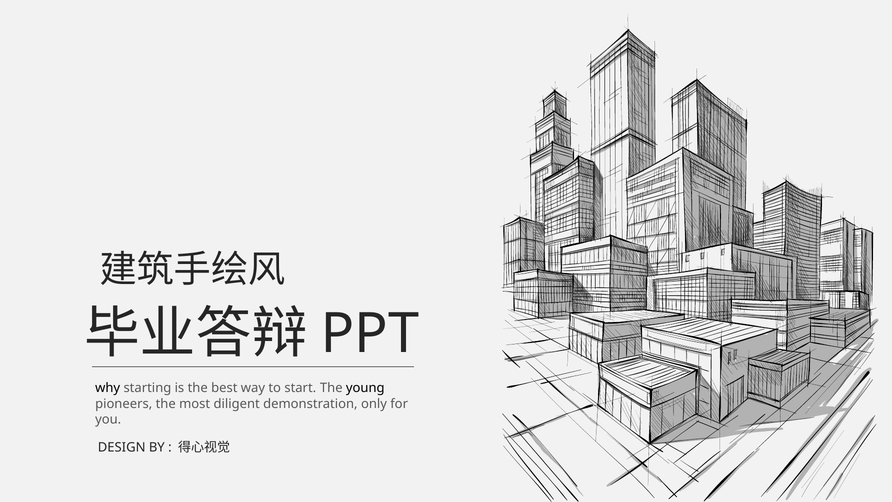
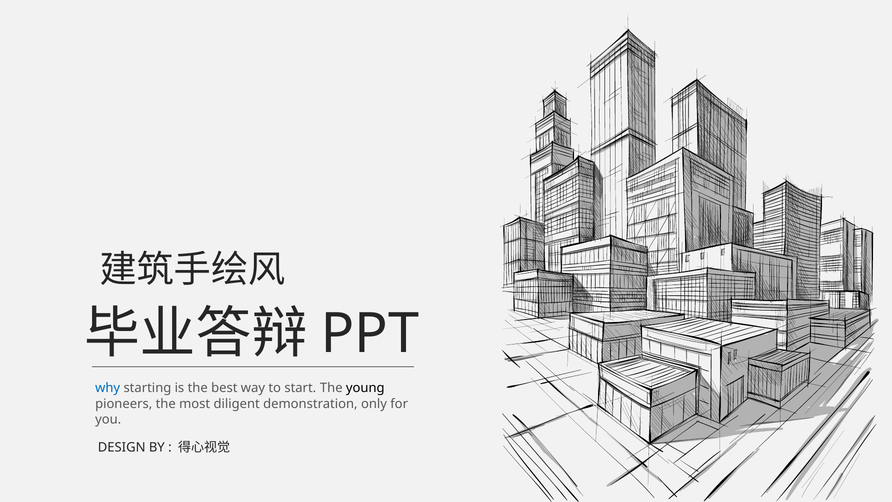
why colour: black -> blue (108, 388)
